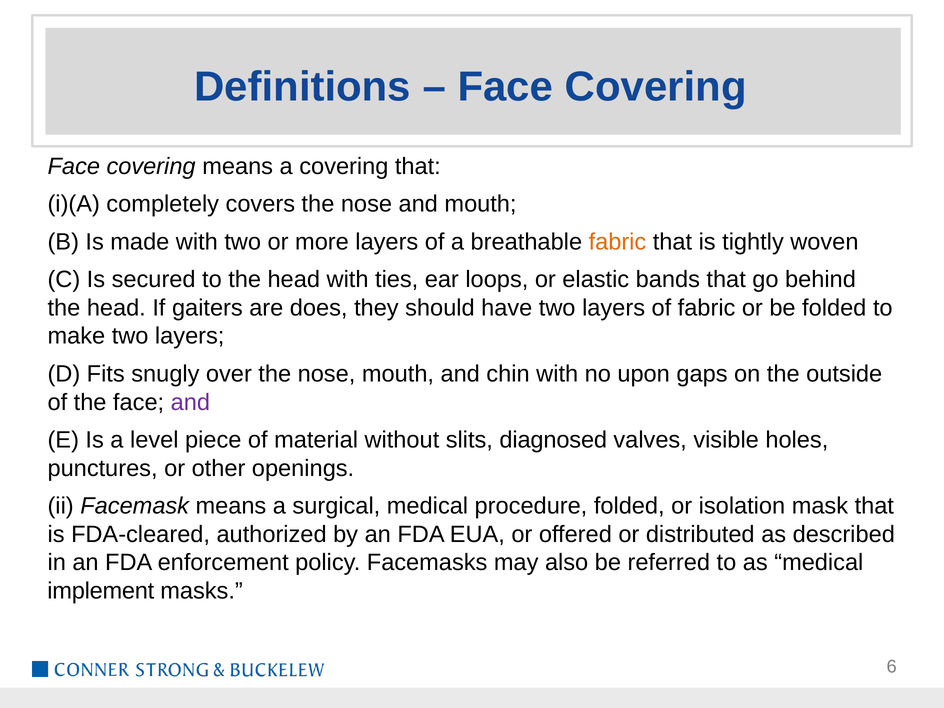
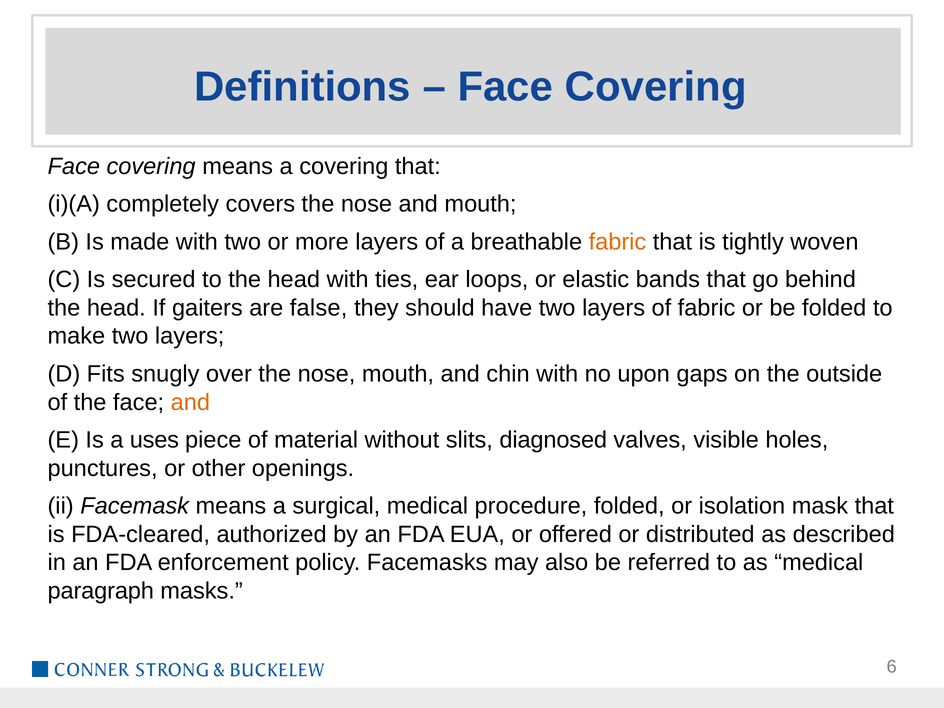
does: does -> false (319, 308)
and colour: purple -> orange (190, 402)
level: level -> uses (154, 440)
implement: implement -> paragraph (101, 591)
